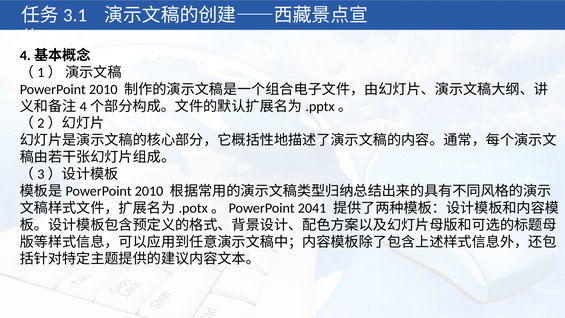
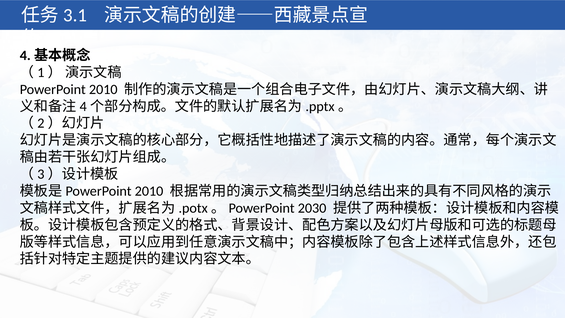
2041: 2041 -> 2030 (312, 208)
